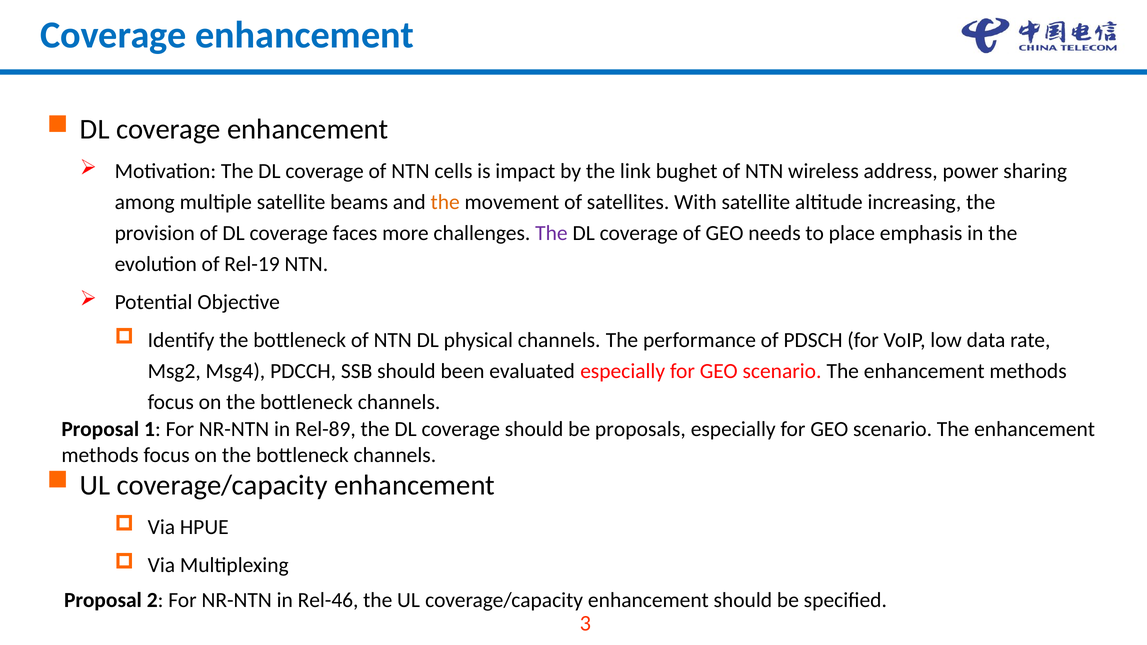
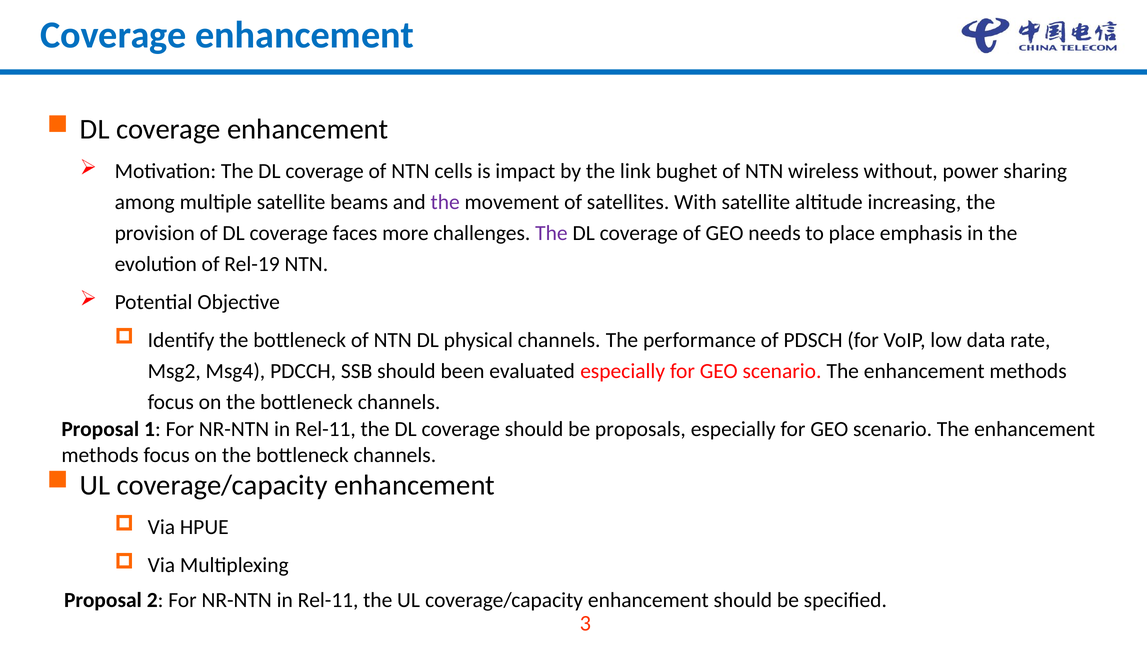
address: address -> without (901, 171)
the colour: orange -> purple (445, 202)
Rel-89: Rel-89 -> Rel-11 (325, 429)
Rel-46: Rel-46 -> Rel-11 (328, 600)
